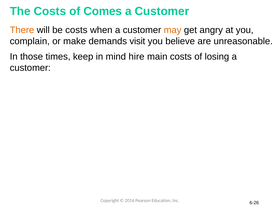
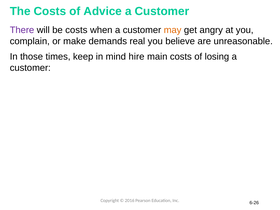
Comes: Comes -> Advice (103, 11)
There colour: orange -> purple (22, 30)
visit: visit -> real (137, 41)
